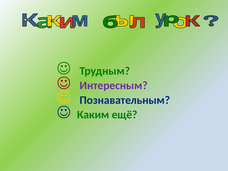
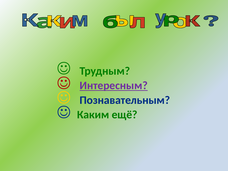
Интересным underline: none -> present (114, 86)
